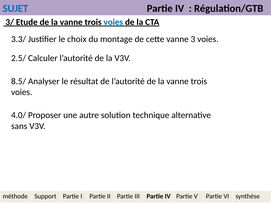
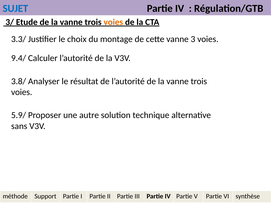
voies colour: blue -> orange (113, 22)
2.5/: 2.5/ -> 9.4/ (19, 58)
8.5/: 8.5/ -> 3.8/ (19, 81)
4.0/: 4.0/ -> 5.9/ (19, 115)
